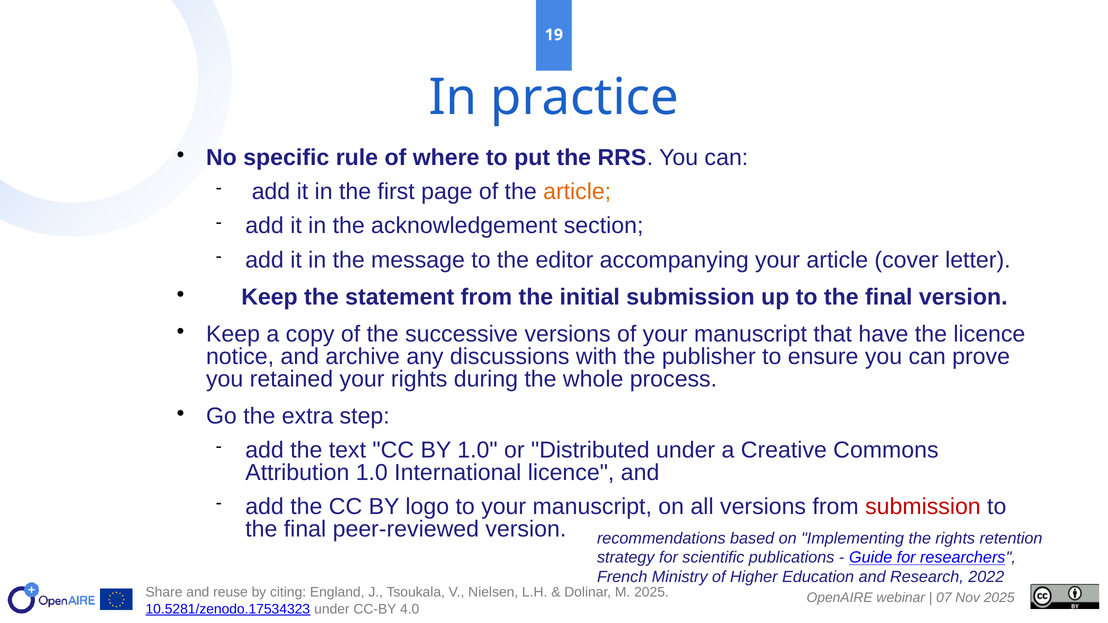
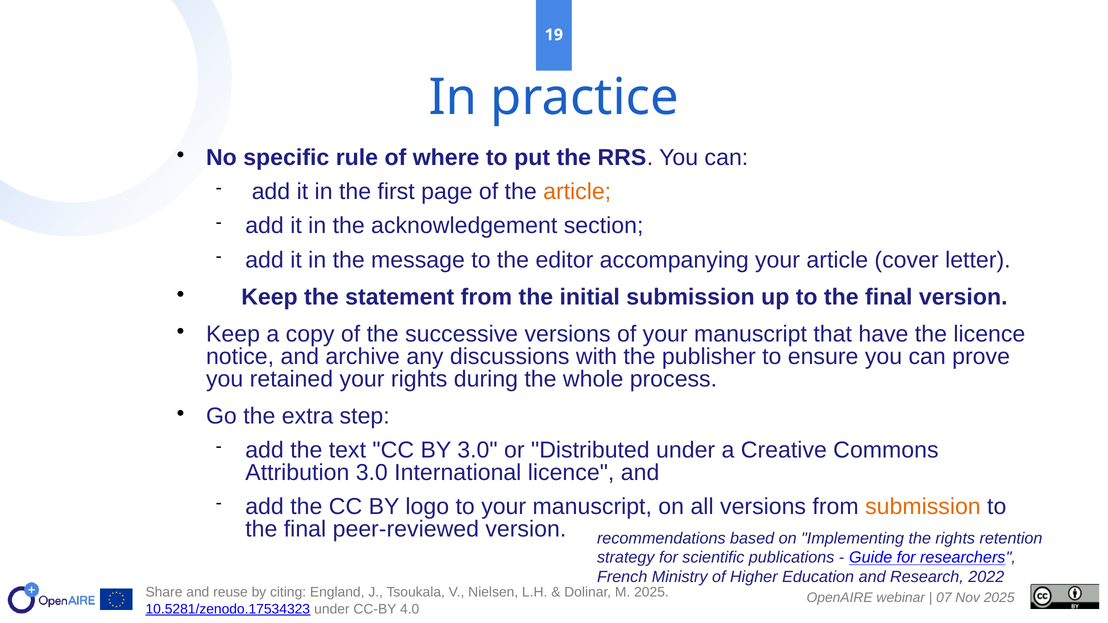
BY 1.0: 1.0 -> 3.0 (478, 450)
Attribution 1.0: 1.0 -> 3.0 (372, 473)
submission colour: red -> orange (923, 507)
